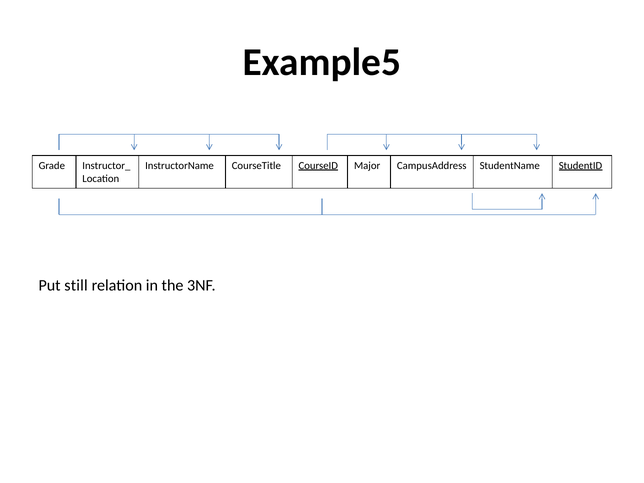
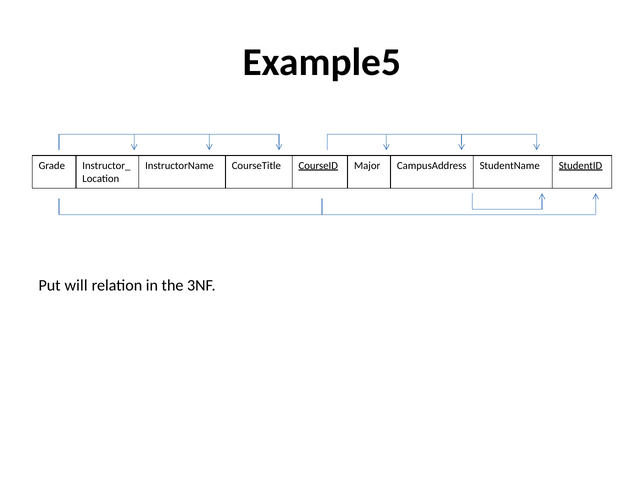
still: still -> will (76, 286)
